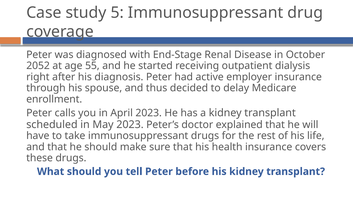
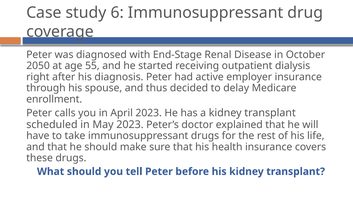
5: 5 -> 6 (117, 13)
2052: 2052 -> 2050 (38, 66)
